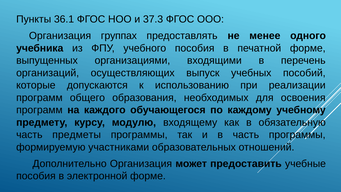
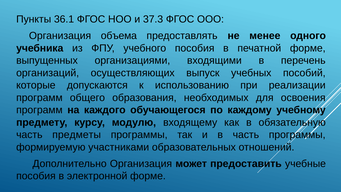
группах: группах -> объема (119, 36)
